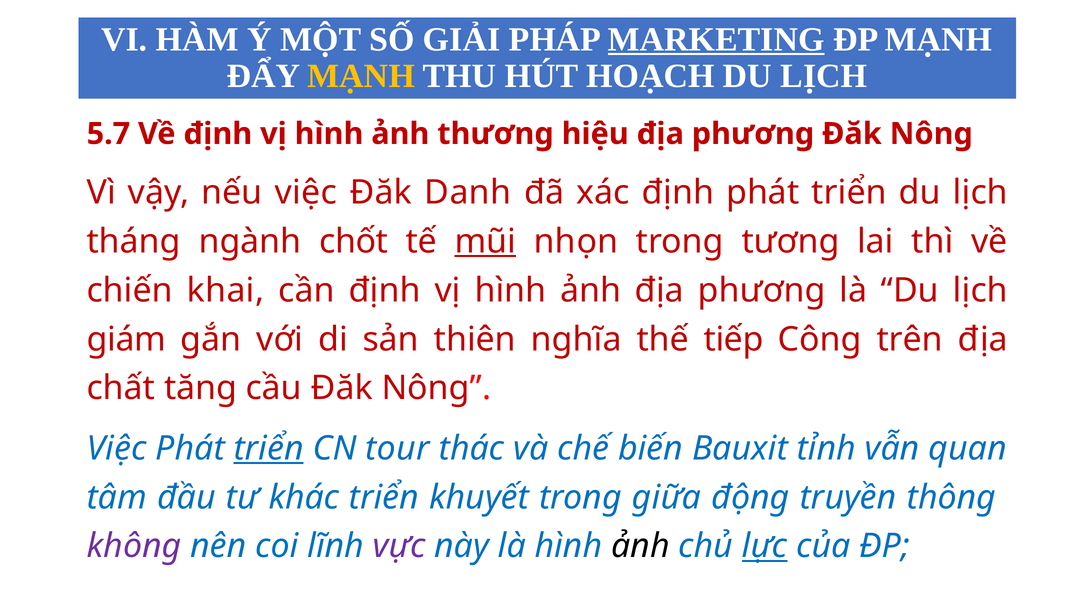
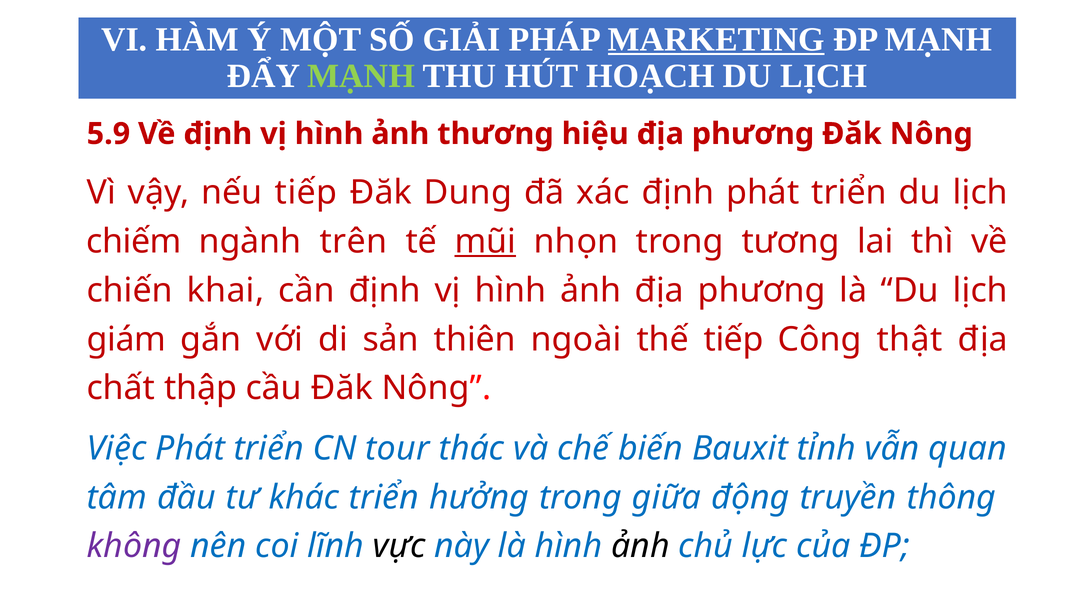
MẠNH colour: yellow -> light green (361, 76)
5.7: 5.7 -> 5.9 (108, 134)
nếu việc: việc -> tiếp (306, 193)
Danh: Danh -> Dung (468, 193)
tháng: tháng -> chiếm (134, 242)
chốt: chốt -> trên (353, 242)
nghĩa: nghĩa -> ngoài (576, 340)
trên: trên -> thật (910, 340)
tăng: tăng -> thập (200, 389)
triển underline: present -> none (269, 449)
khuyết: khuyết -> hưởng (479, 498)
vực colour: purple -> black (399, 547)
lực underline: present -> none (765, 547)
